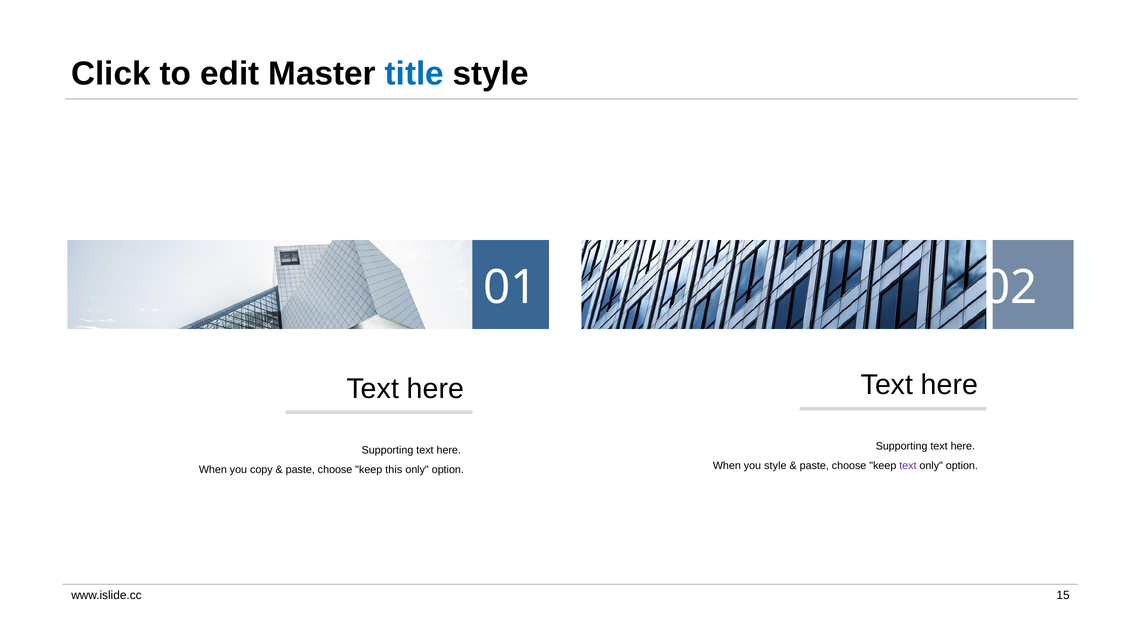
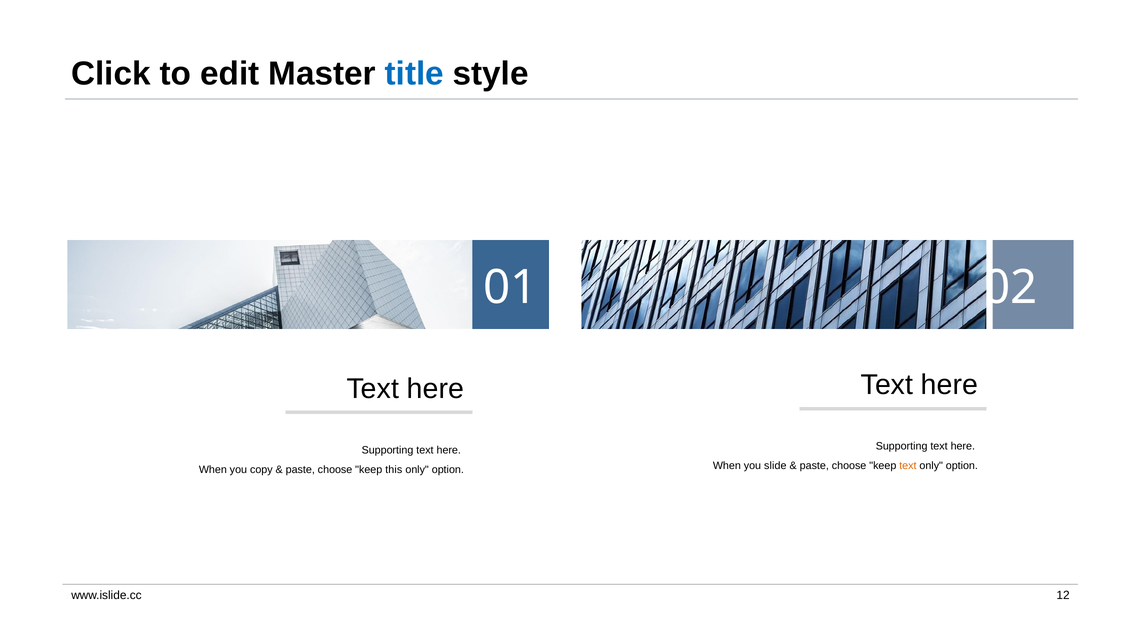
you style: style -> slide (775, 466)
text colour: purple -> orange (908, 466)
15: 15 -> 12 (1063, 595)
